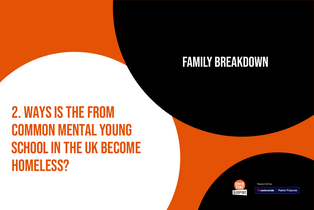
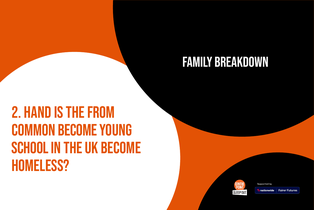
Ways: Ways -> Hand (38, 112)
common mental: mental -> become (77, 130)
